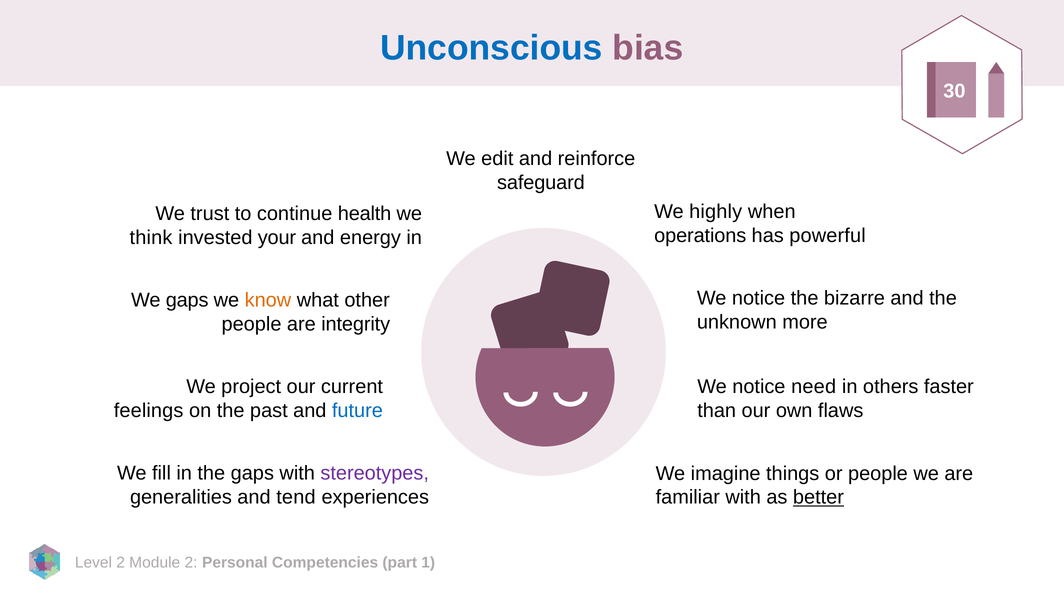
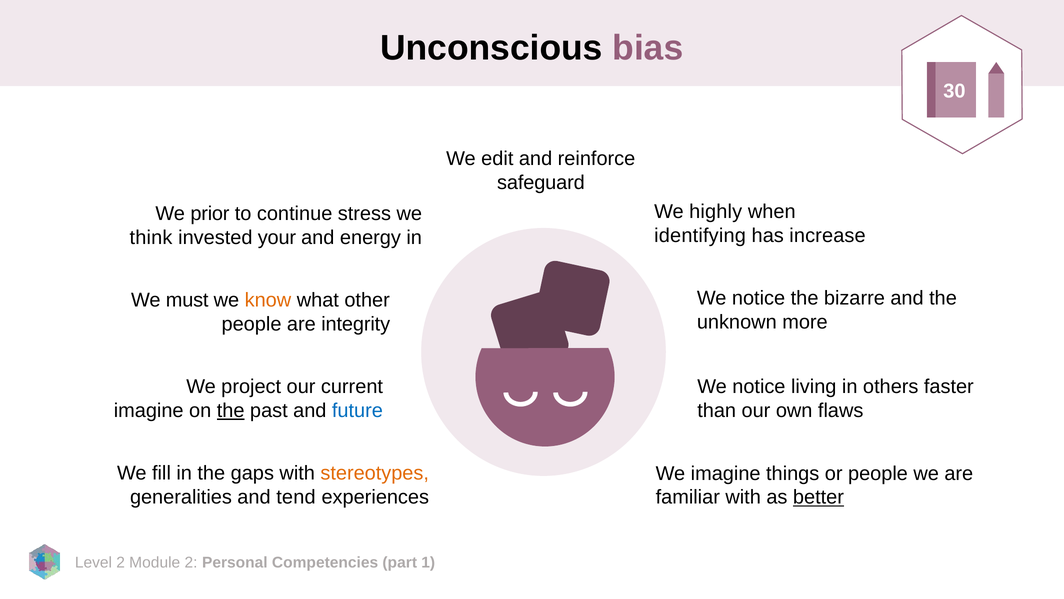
Unconscious colour: blue -> black (491, 48)
trust: trust -> prior (210, 213)
health: health -> stress (364, 213)
operations: operations -> identifying (700, 235)
powerful: powerful -> increase (828, 235)
We gaps: gaps -> must (187, 300)
need: need -> living (814, 386)
feelings: feelings -> imagine (149, 410)
the underline: none -> present (231, 410)
stereotypes colour: purple -> orange (375, 473)
